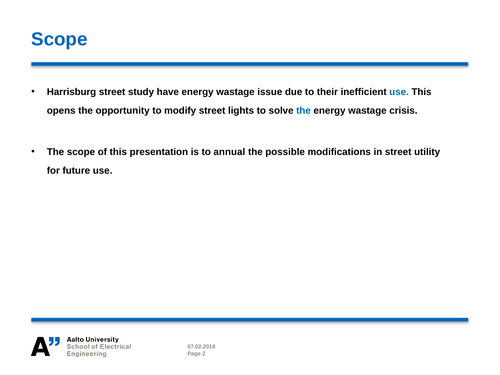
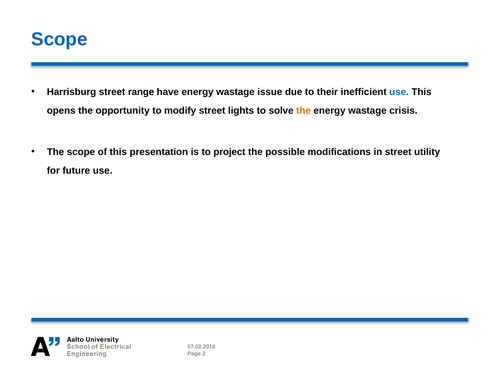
study: study -> range (141, 92)
the colour: blue -> orange (304, 111)
annual: annual -> project (229, 152)
